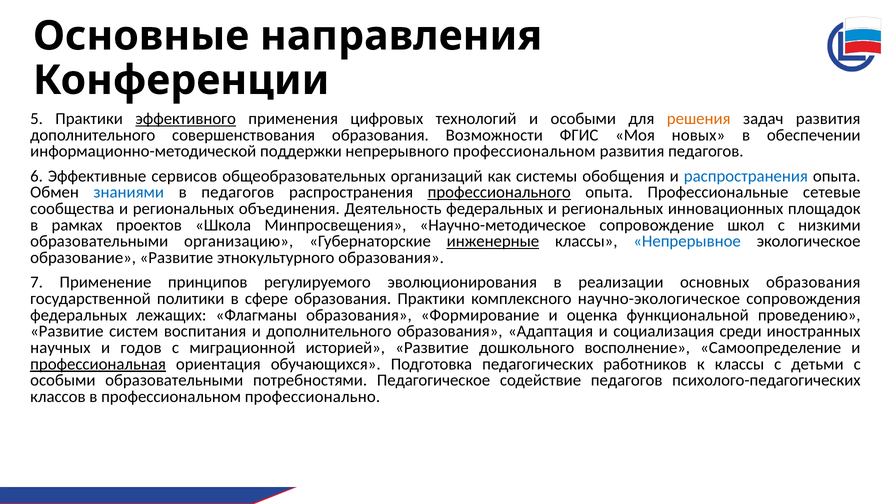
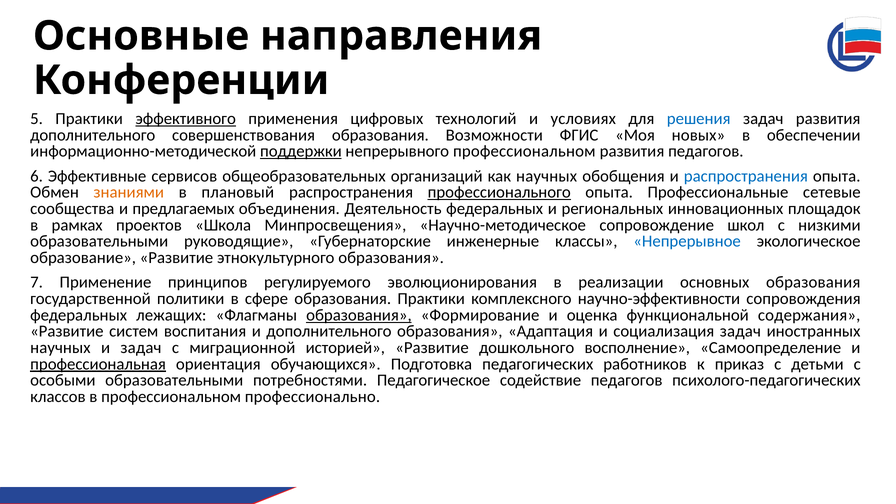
и особыми: особыми -> условиях (583, 119)
решения colour: orange -> blue (699, 119)
поддержки underline: none -> present (301, 151)
как системы: системы -> научных (547, 176)
знаниями colour: blue -> orange (129, 192)
в педагогов: педагогов -> плановый (238, 192)
сообщества и региональных: региональных -> предлагаемых (184, 209)
организацию: организацию -> руководящие (239, 241)
инженерные underline: present -> none (493, 241)
научно-экологическое: научно-экологическое -> научно-эффективности (659, 299)
образования underline: none -> present (359, 315)
проведению: проведению -> содержания (809, 315)
социализация среди: среди -> задач (740, 331)
и годов: годов -> задач (141, 348)
к классы: классы -> приказ (739, 364)
